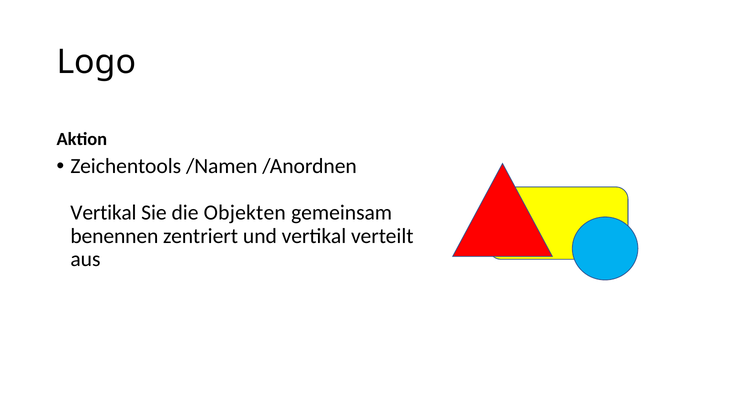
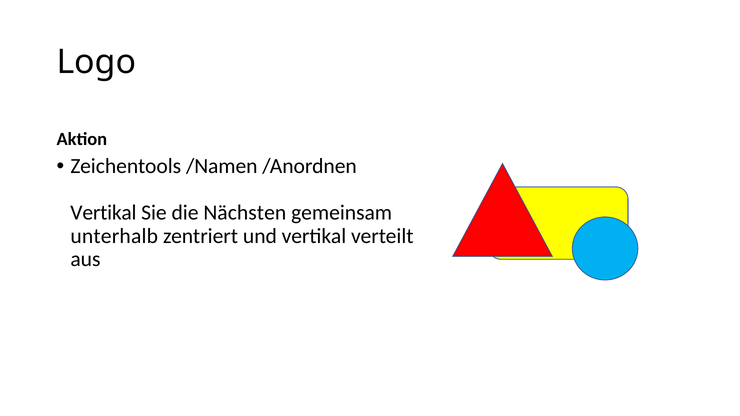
Objekten: Objekten -> Nächsten (245, 213)
benennen: benennen -> unterhalb (114, 236)
